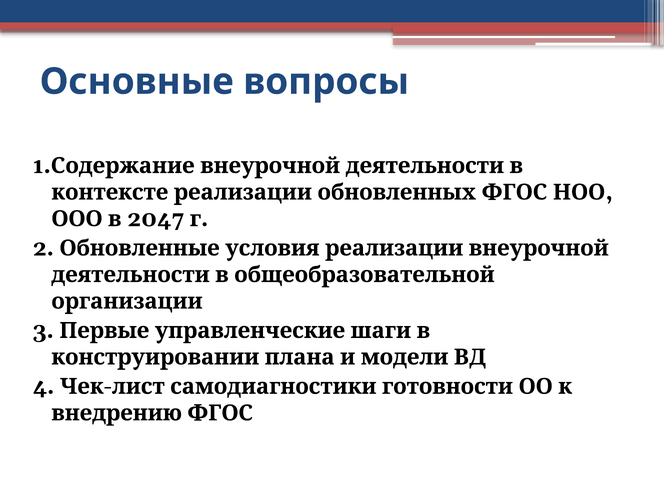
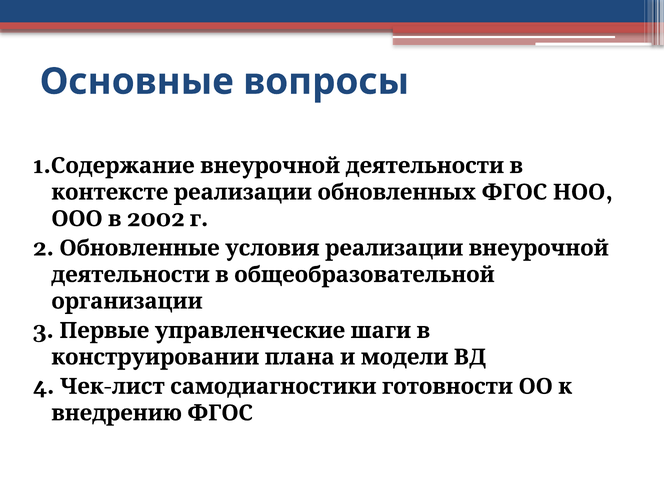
2047: 2047 -> 2002 (156, 219)
